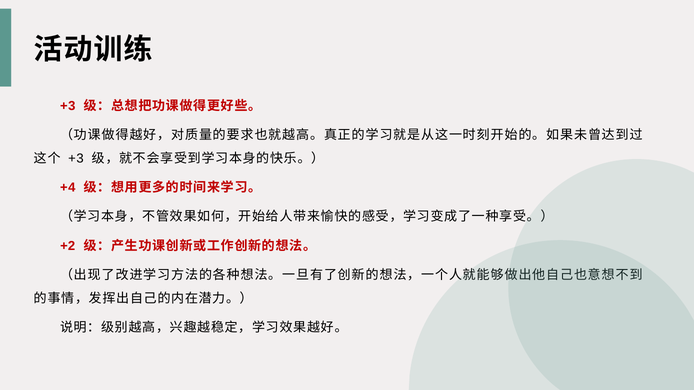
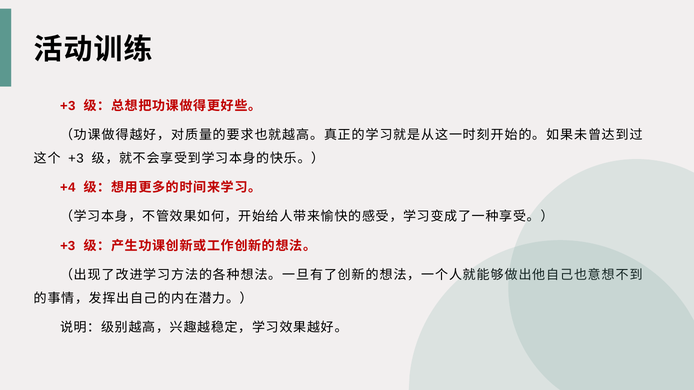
+2: +2 -> +3 (68, 246)
